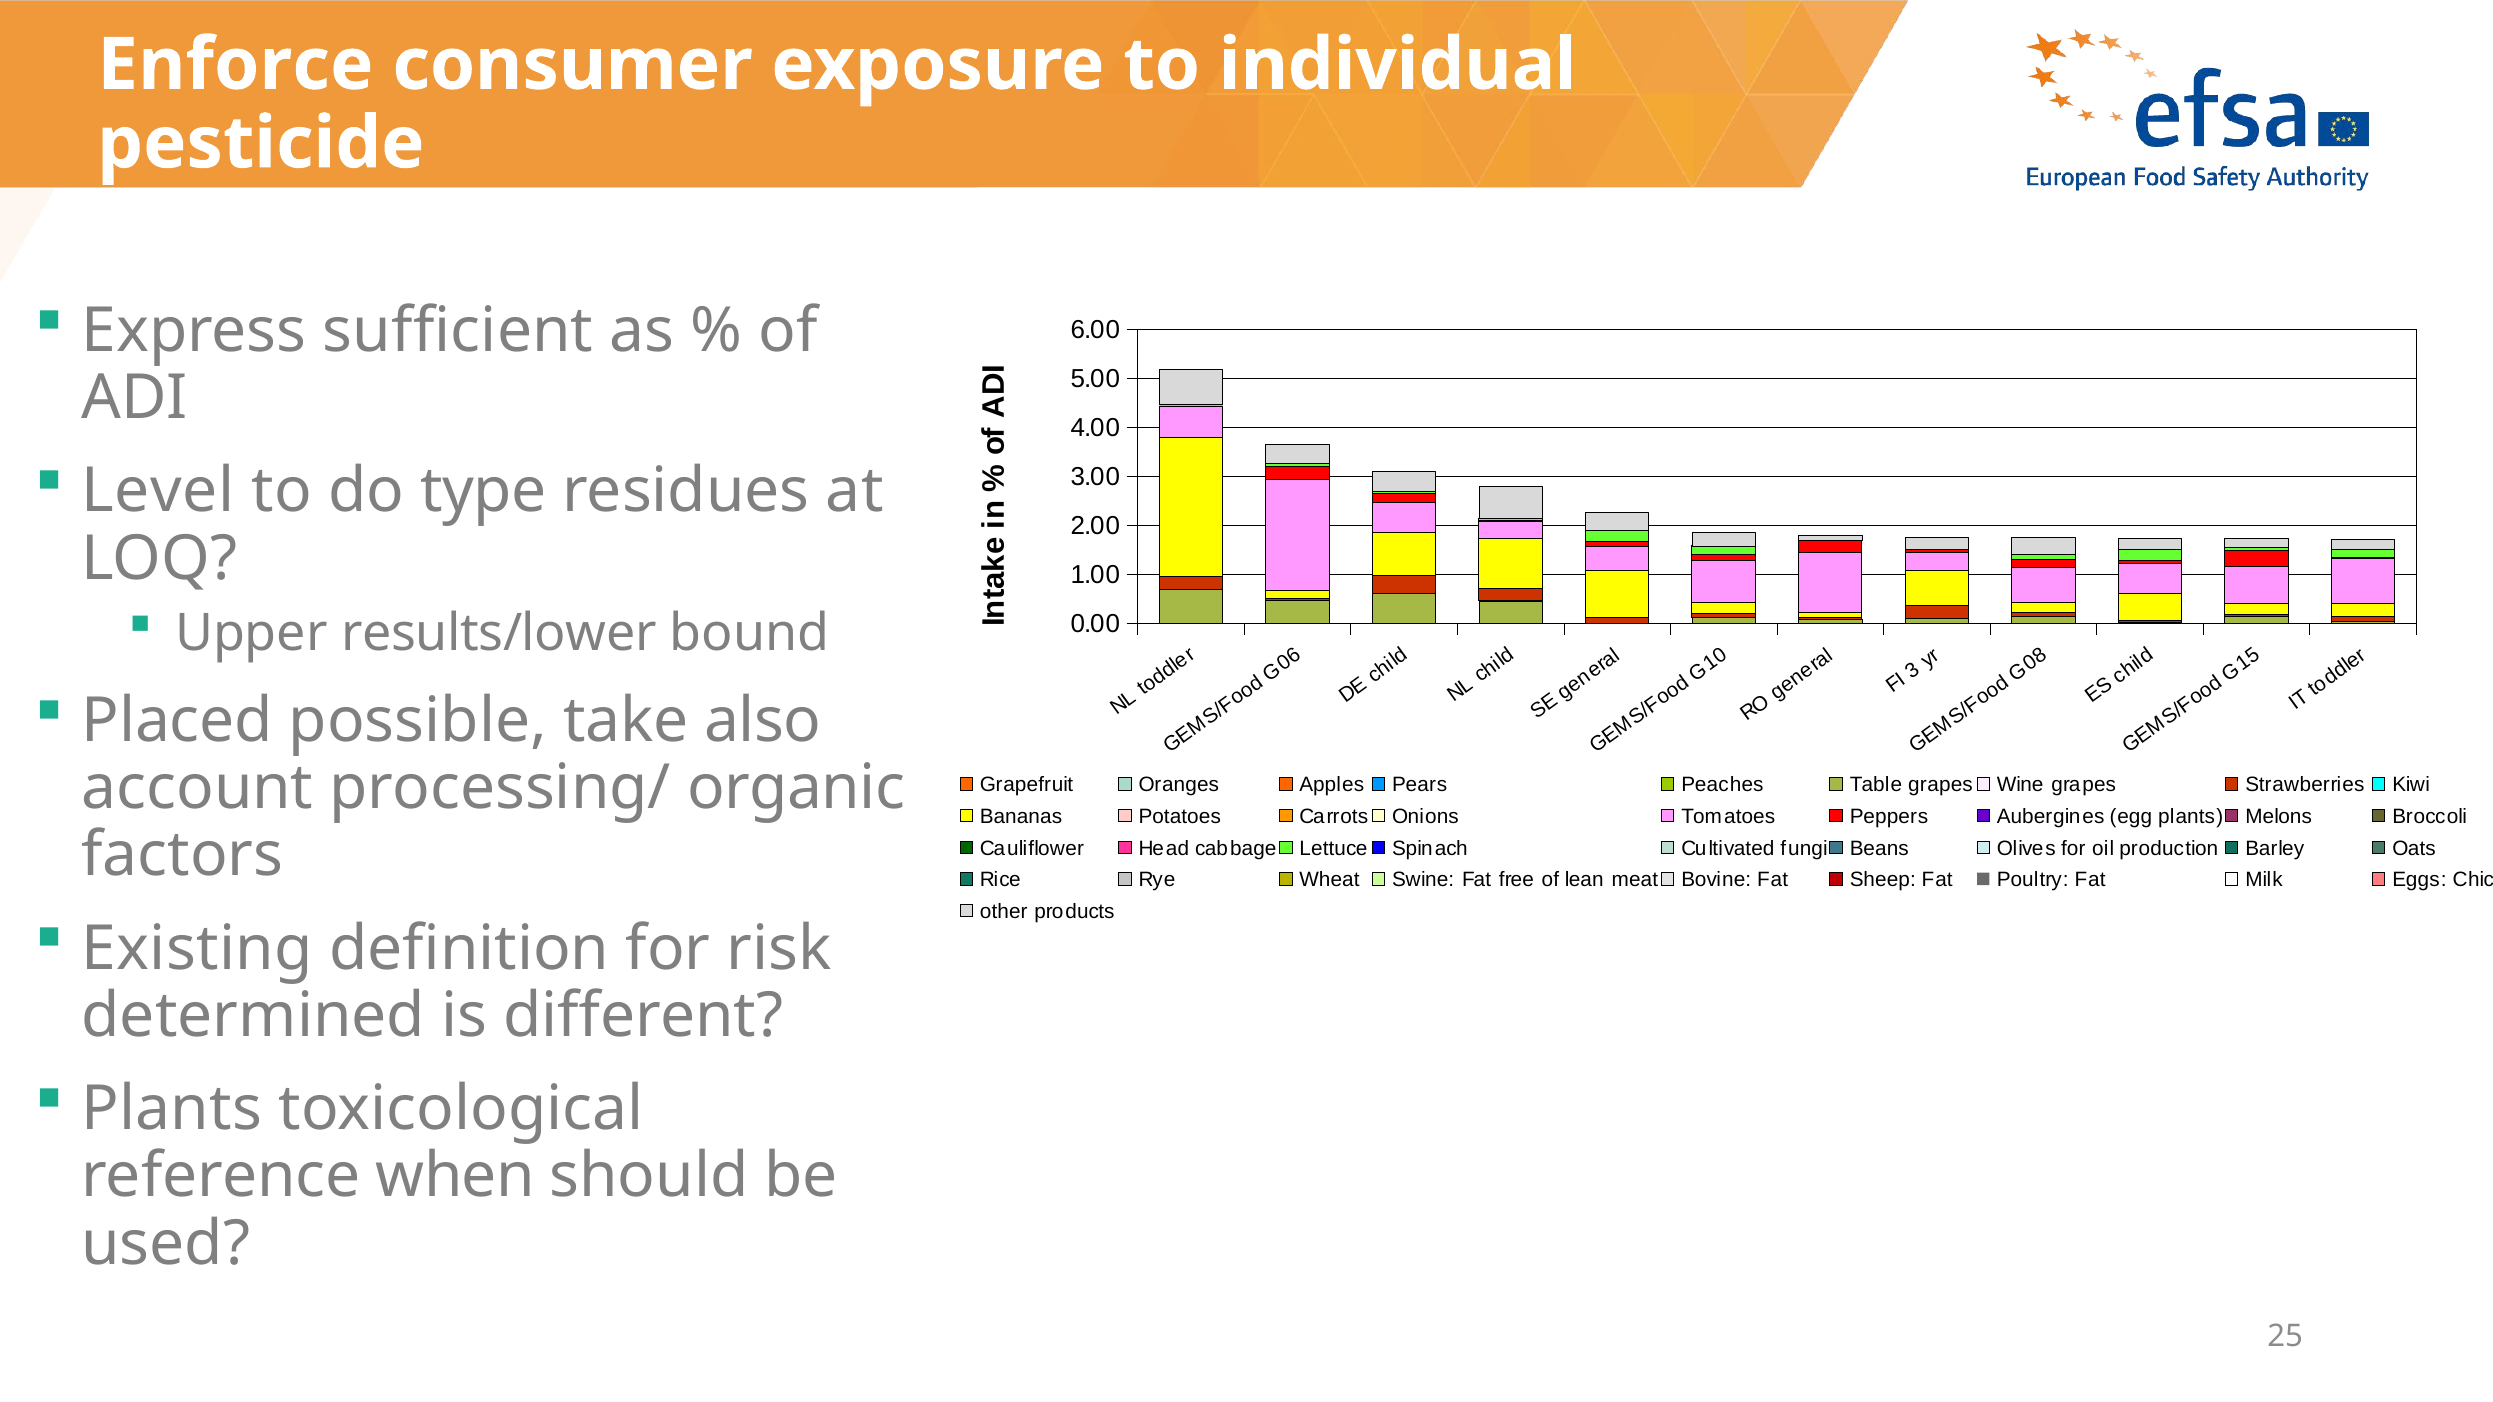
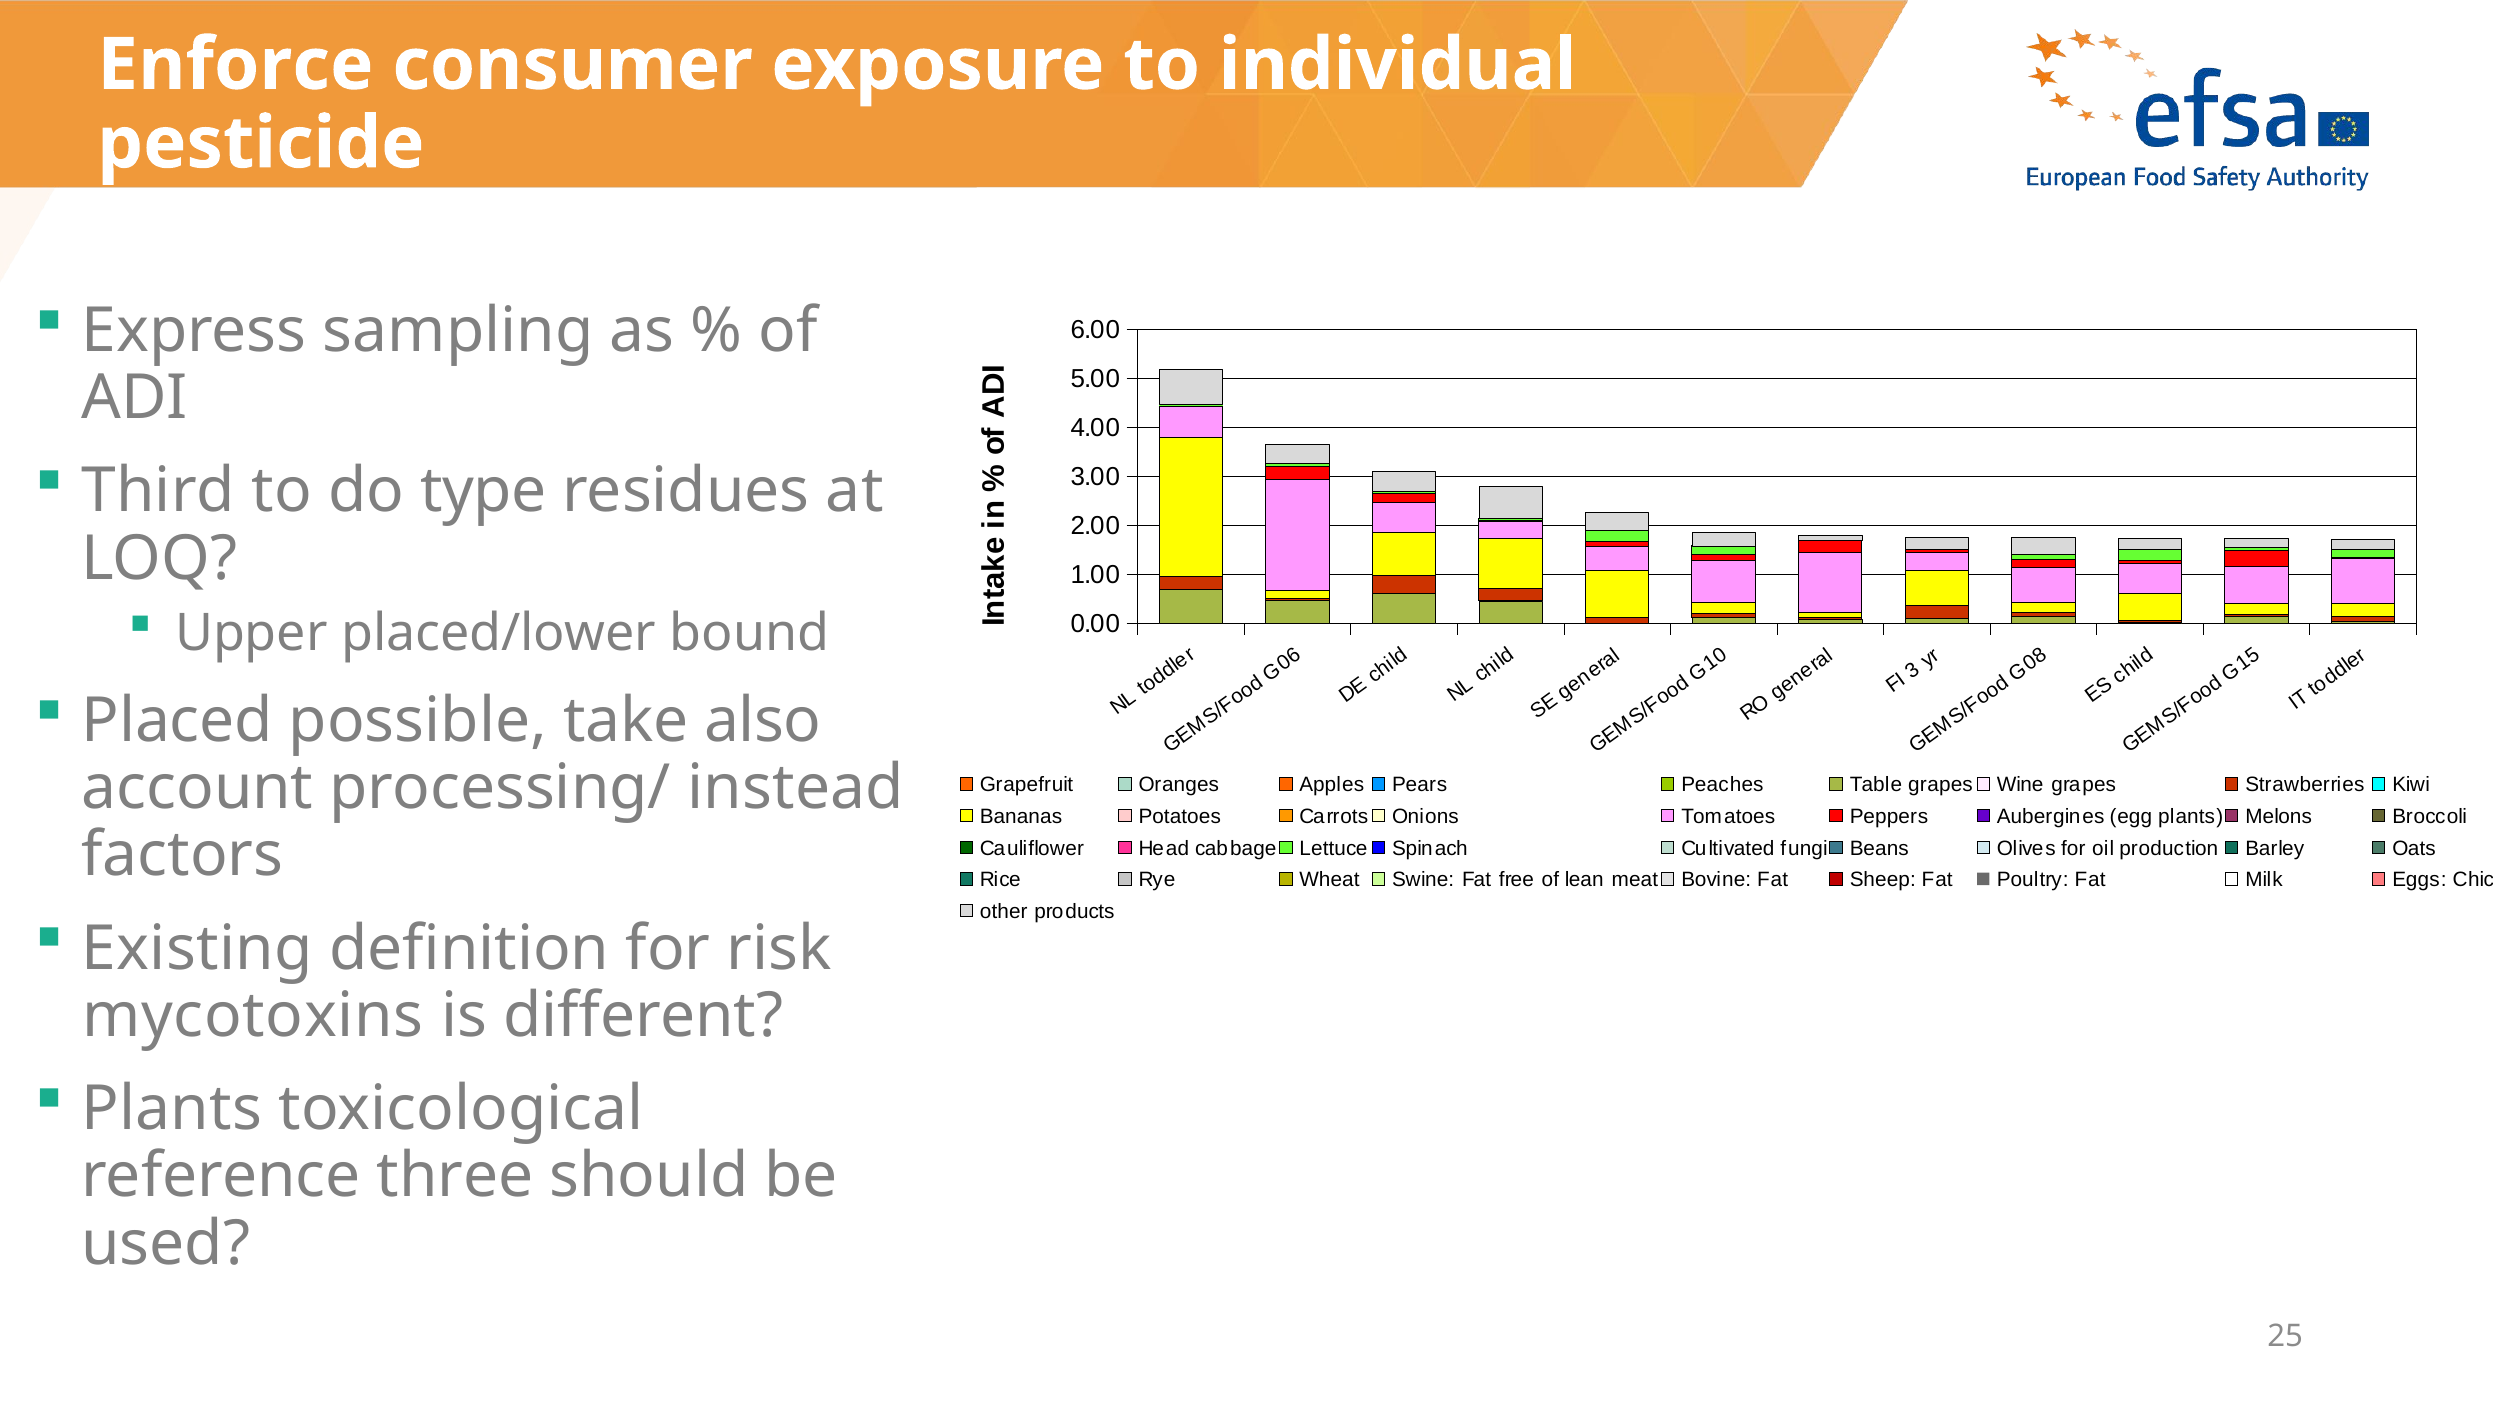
sufficient: sufficient -> sampling (458, 331)
Level: Level -> Third (158, 491)
results/lower: results/lower -> placed/lower (499, 633)
organic: organic -> instead (796, 788)
determined: determined -> mycotoxins (253, 1016)
when: when -> three (455, 1177)
